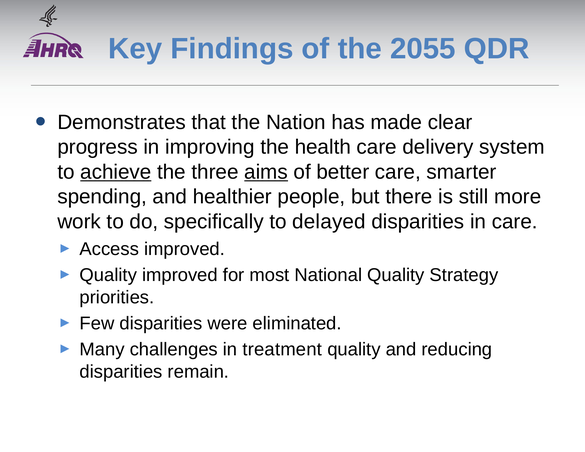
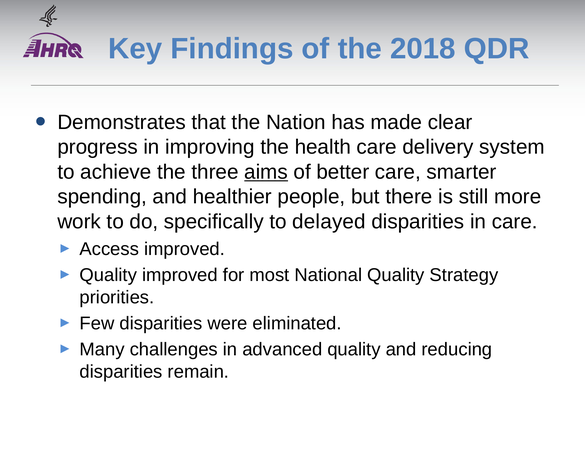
2055: 2055 -> 2018 (423, 49)
achieve underline: present -> none (116, 172)
treatment: treatment -> advanced (282, 350)
